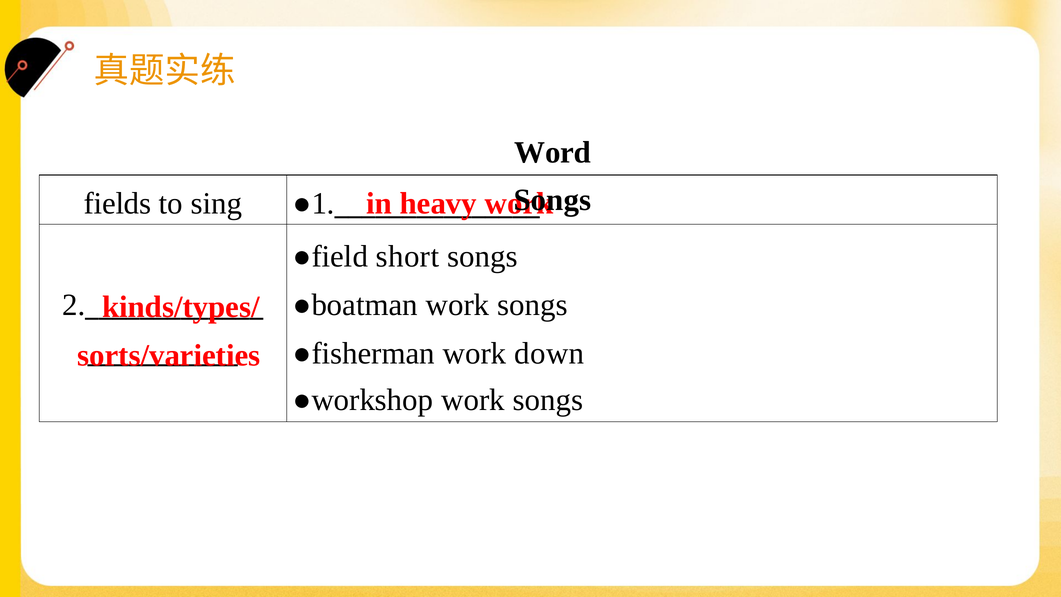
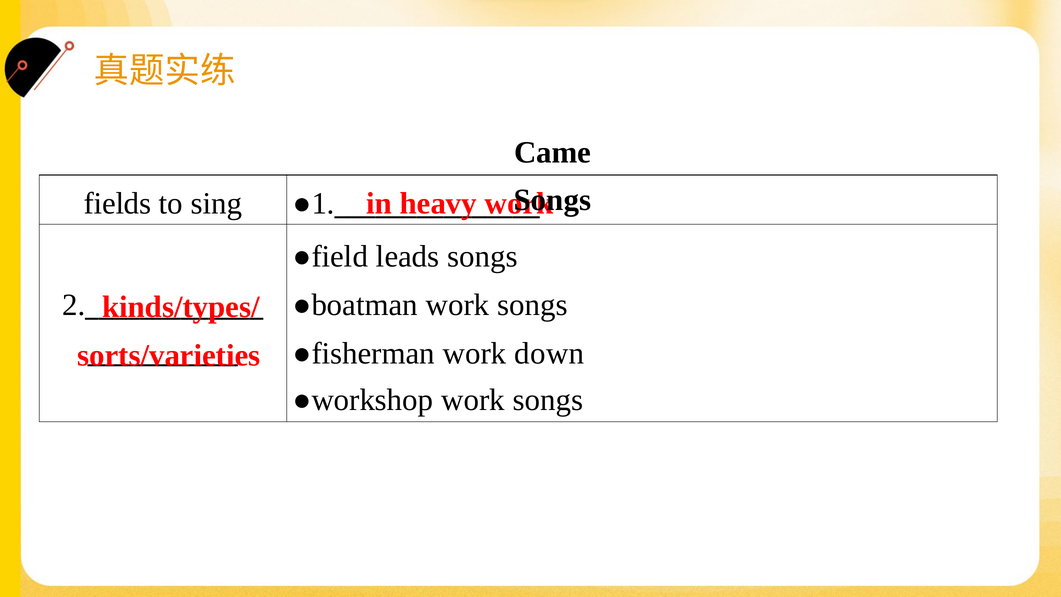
Word: Word -> Came (553, 153)
short: short -> leads (408, 256)
